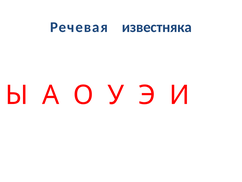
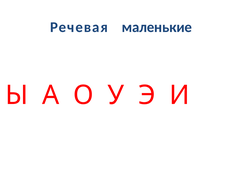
известняка: известняка -> маленькие (157, 27)
